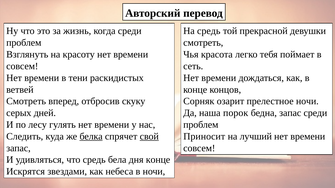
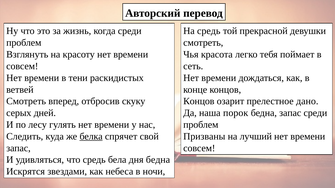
Сорняк: Сорняк -> Концов (199, 101)
прелестное ночи: ночи -> дано (307, 101)
свой underline: present -> none (149, 137)
Приносит: Приносит -> Призваны (204, 137)
дня конце: конце -> бедна (158, 160)
